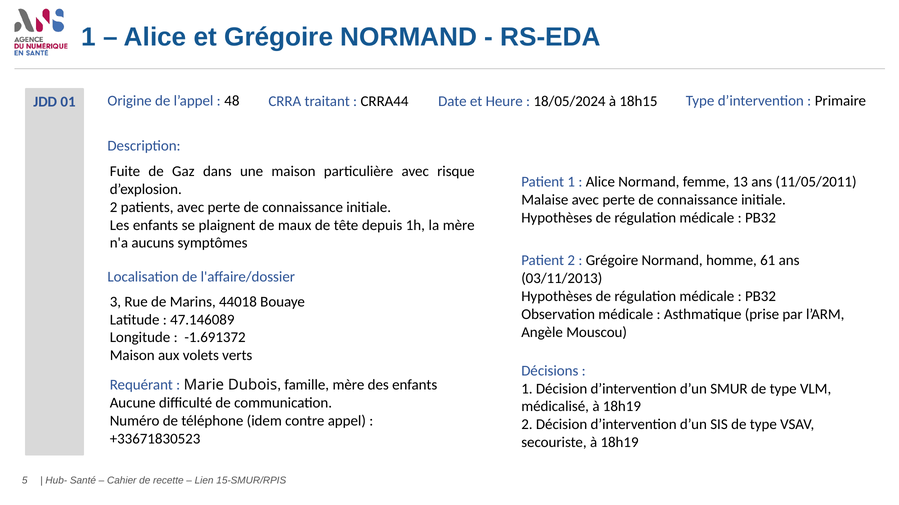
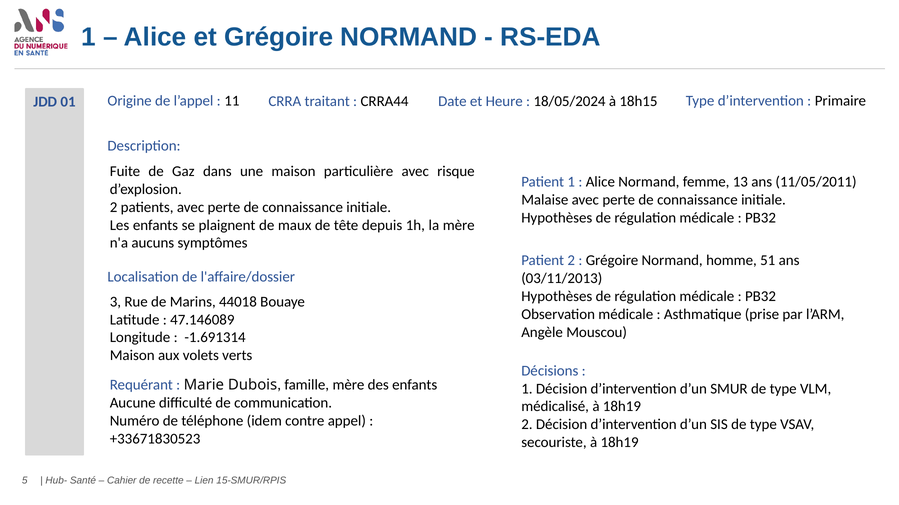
48: 48 -> 11 (232, 101)
61: 61 -> 51 (768, 261)
-1.691372: -1.691372 -> -1.691314 (215, 338)
